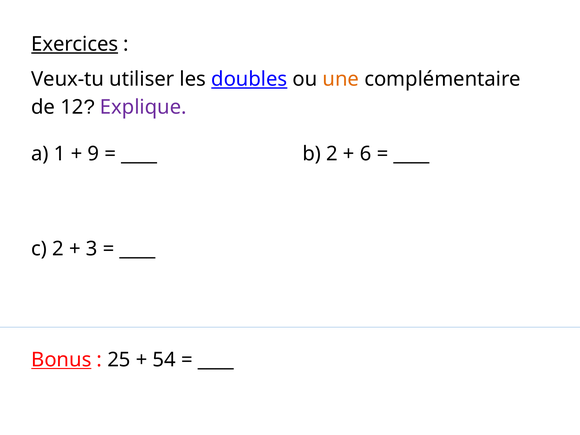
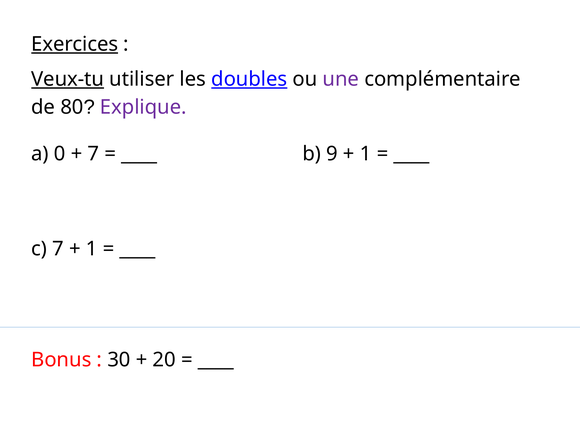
Veux-tu underline: none -> present (68, 79)
une colour: orange -> purple (341, 79)
12: 12 -> 80 (72, 107)
1: 1 -> 0 (60, 154)
9: 9 -> 7 (93, 154)
b 2: 2 -> 9 (332, 154)
6: 6 -> 1 (366, 154)
c 2: 2 -> 7 (58, 249)
3: 3 -> 1 (92, 249)
Bonus underline: present -> none (61, 360)
25: 25 -> 30 (119, 360)
54: 54 -> 20 (164, 360)
